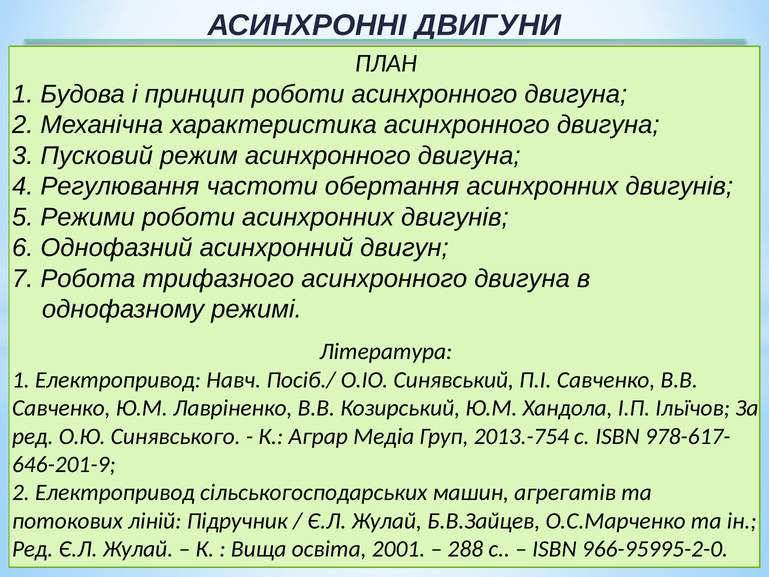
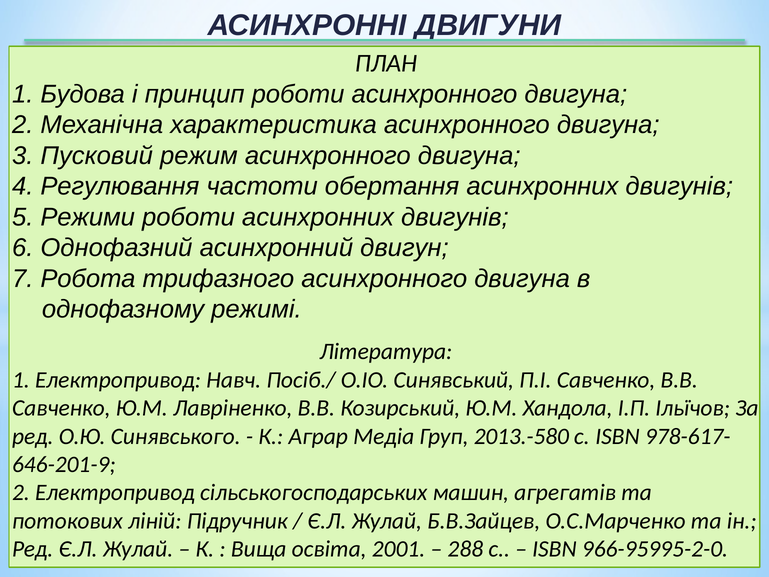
2013.-754: 2013.-754 -> 2013.-580 (521, 436)
